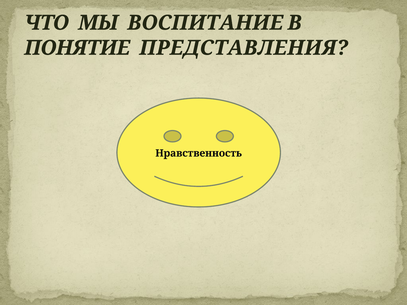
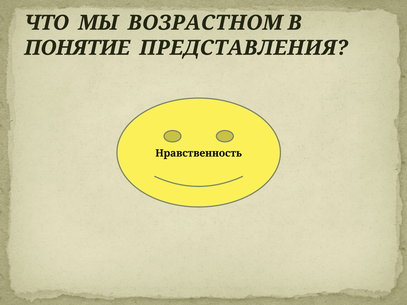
ВОСПИТАНИЕ: ВОСПИТАНИЕ -> ВОЗРАСТНОМ (205, 23)
